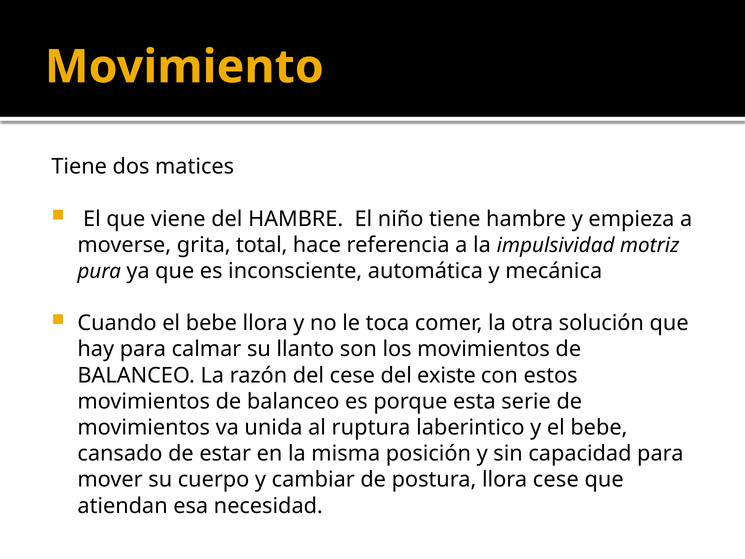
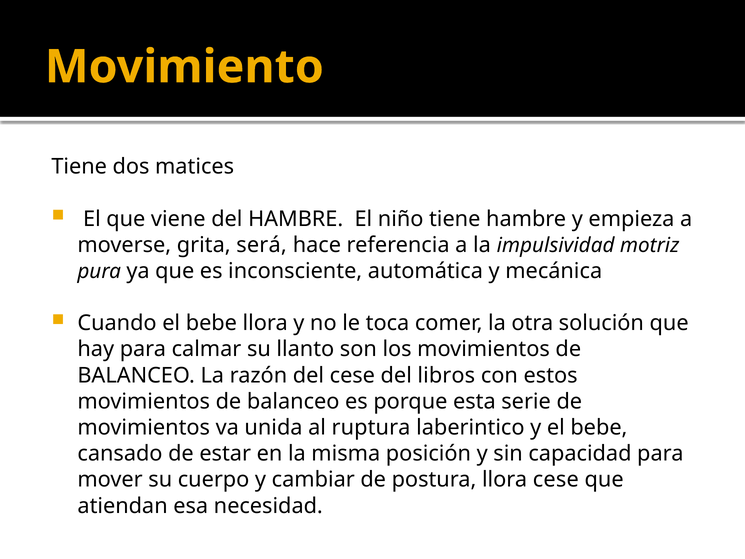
total: total -> será (262, 245)
existe: existe -> libros (446, 375)
